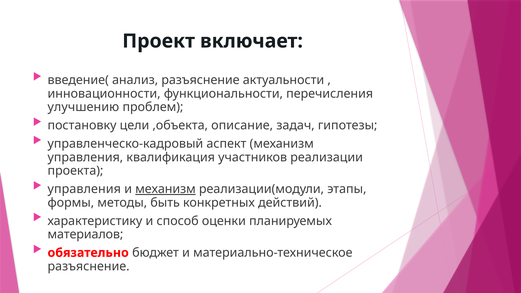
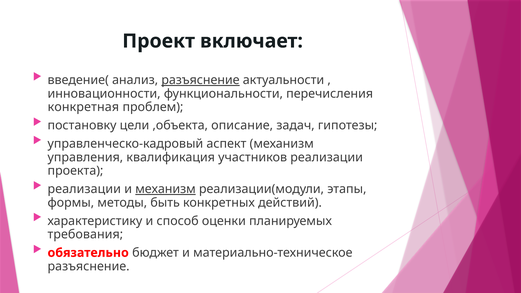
разъяснение underline: none -> present (200, 80)
улучшению: улучшению -> конкретная (83, 107)
управления: управления -> реализации (84, 189)
материалов: материалов -> требования (85, 234)
